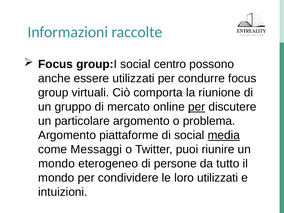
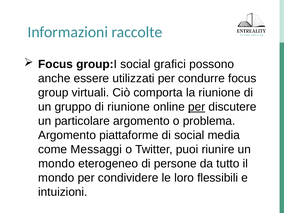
centro: centro -> grafici (170, 64)
di mercato: mercato -> riunione (129, 107)
media underline: present -> none (224, 135)
loro utilizzati: utilizzati -> flessibili (218, 178)
